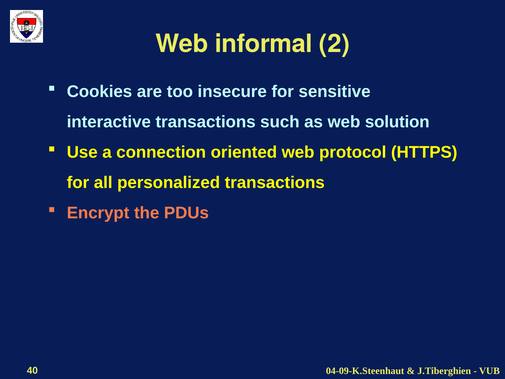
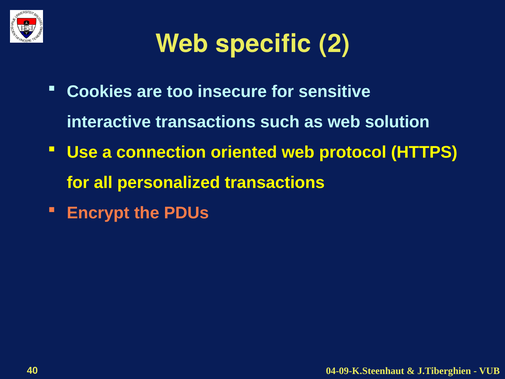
informal: informal -> specific (263, 44)
